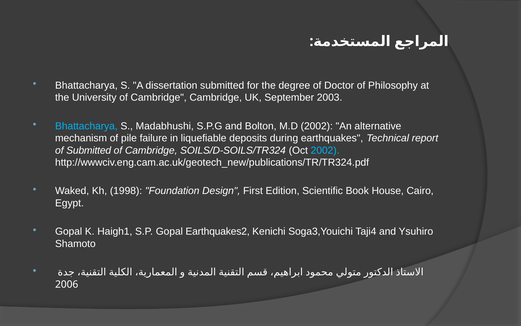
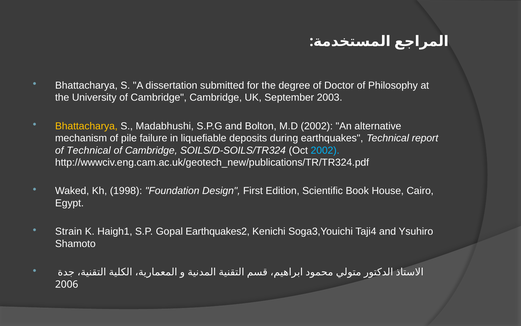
Bhattacharya colour: light blue -> yellow (86, 126)
of Submitted: Submitted -> Technical (89, 150)
Gopal: Gopal -> Strain (69, 231)
